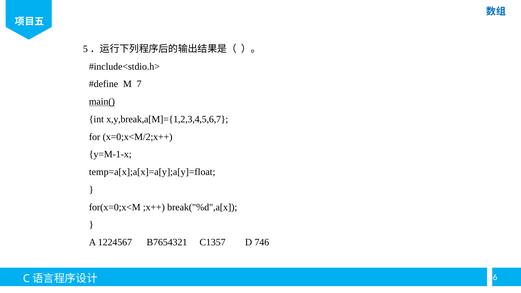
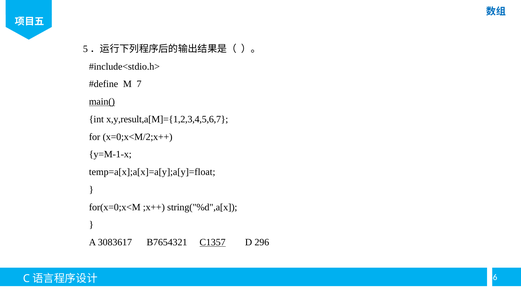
x,y,break,a[M]={1,2,3,4,5,6,7: x,y,break,a[M]={1,2,3,4,5,6,7 -> x,y,result,a[M]={1,2,3,4,5,6,7 (167, 119)
break("%d",a[x: break("%d",a[x -> string("%d",a[x (202, 207)
1224567: 1224567 -> 3083617 (115, 242)
C1357 underline: none -> present (213, 242)
746: 746 -> 296 (262, 242)
